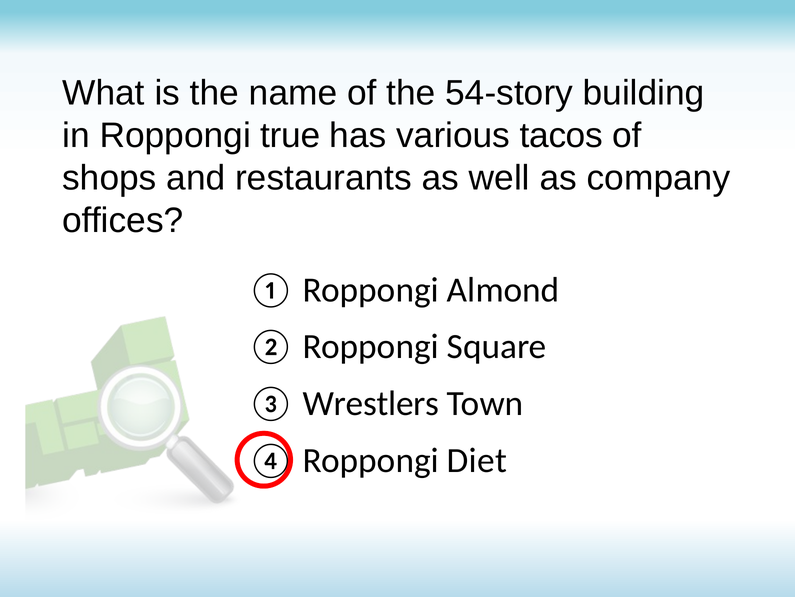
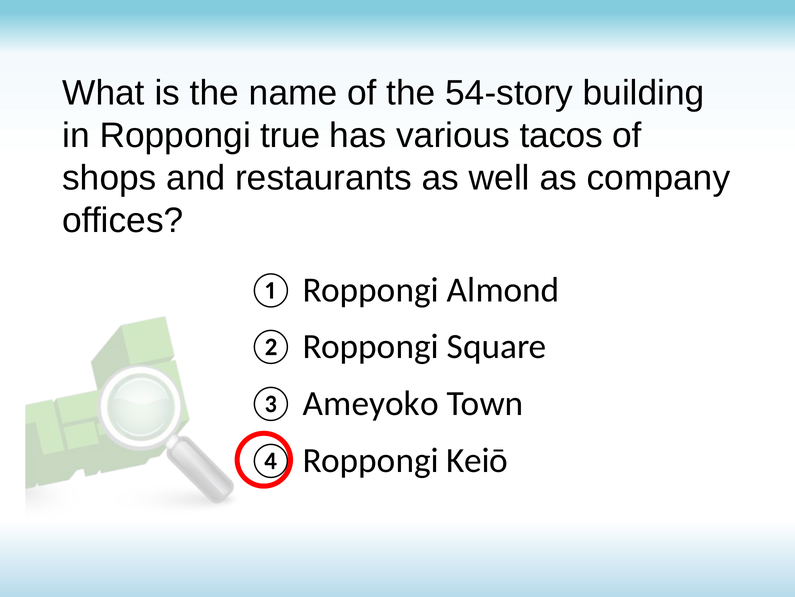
Wrestlers: Wrestlers -> Ameyoko (371, 403)
Diet: Diet -> Keiō (477, 460)
